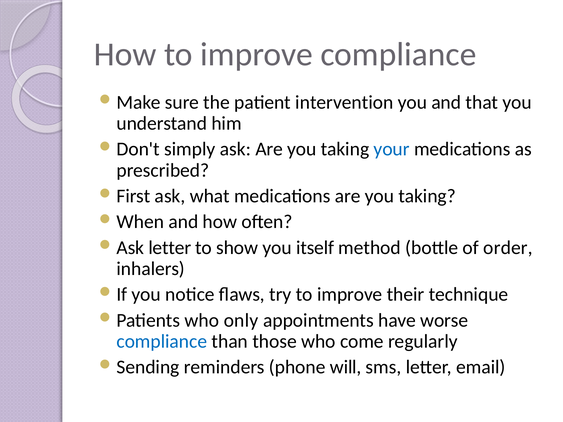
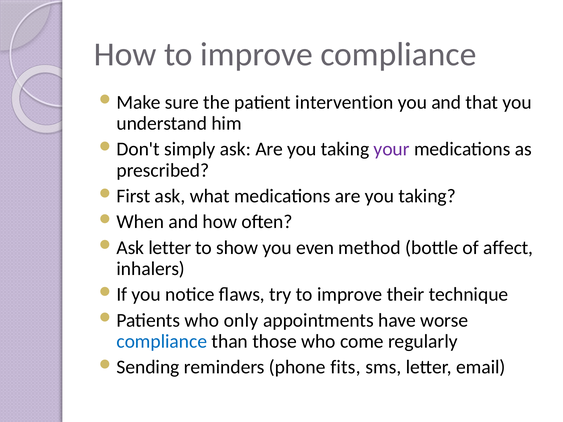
your colour: blue -> purple (392, 149)
itself: itself -> even (315, 248)
order: order -> affect (508, 248)
will: will -> fits (346, 367)
